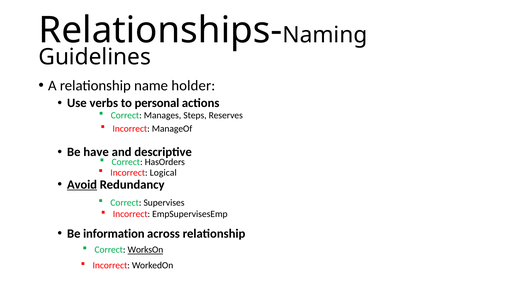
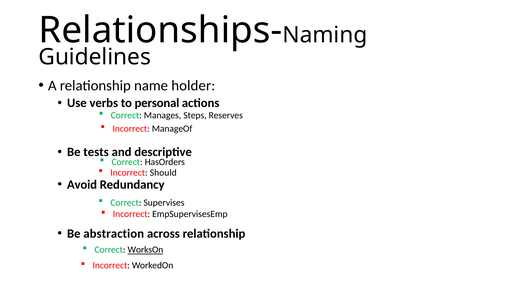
have: have -> tests (96, 152)
Logical: Logical -> Should (163, 172)
Avoid underline: present -> none (82, 184)
information: information -> abstraction (114, 233)
